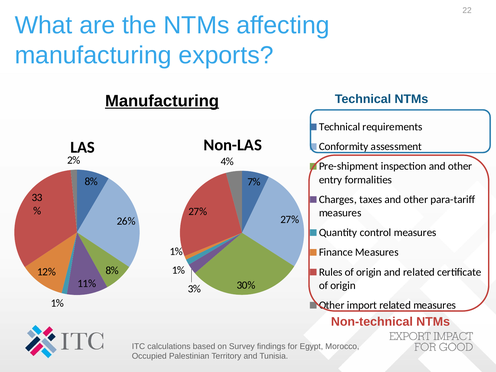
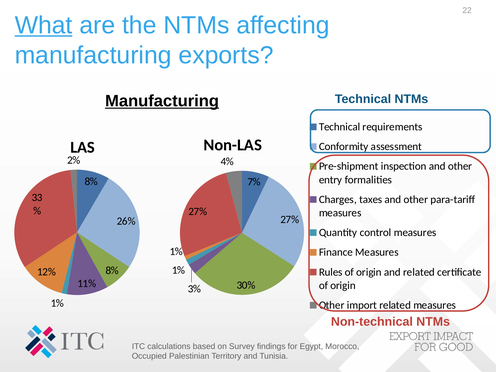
What underline: none -> present (44, 25)
